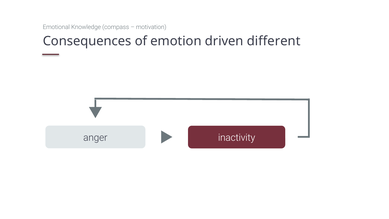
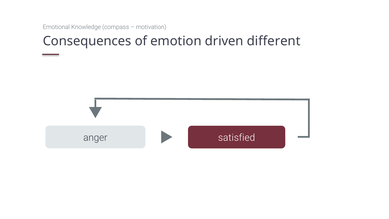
inactivity: inactivity -> satisfied (237, 138)
